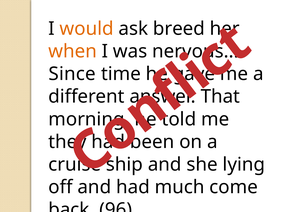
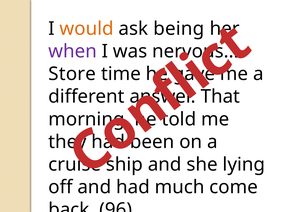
breed: breed -> being (179, 29)
when colour: orange -> purple (73, 51)
Since: Since -> Store (72, 74)
